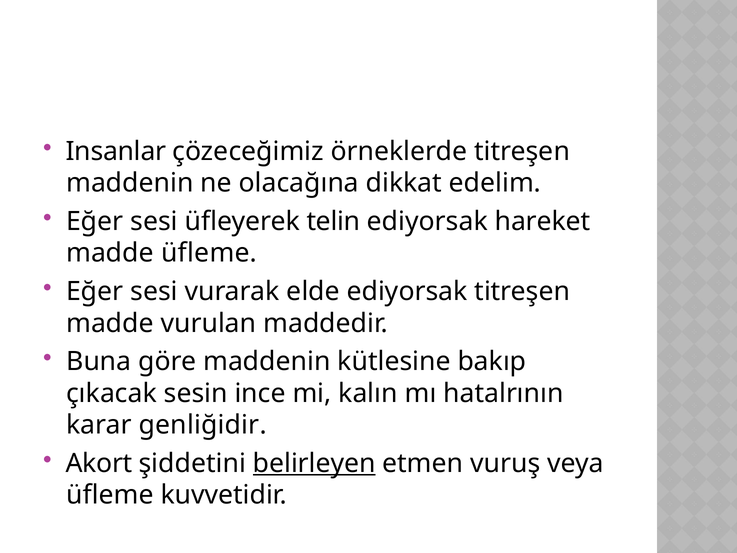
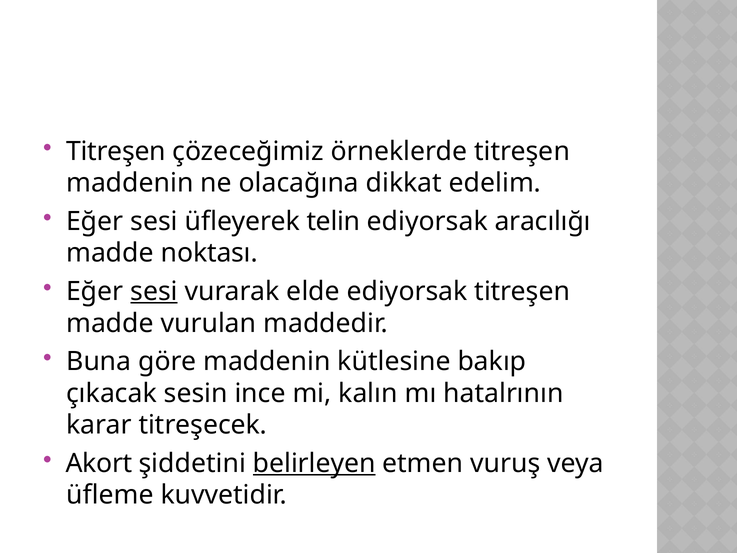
Insanlar: Insanlar -> Titreşen (116, 151)
hareket: hareket -> aracılığı (543, 221)
madde üfleme: üfleme -> noktası (209, 253)
sesi underline: none -> present (154, 291)
genliğidir: genliğidir -> titreşecek (203, 425)
